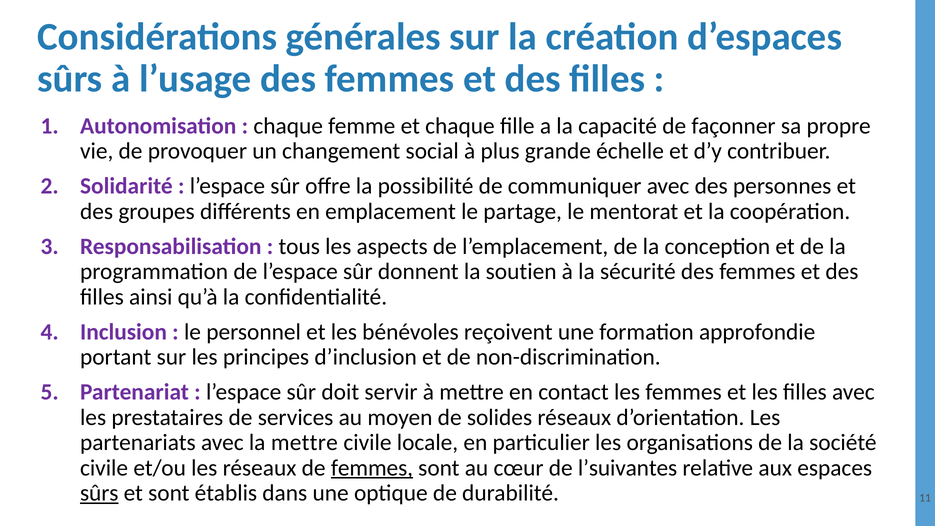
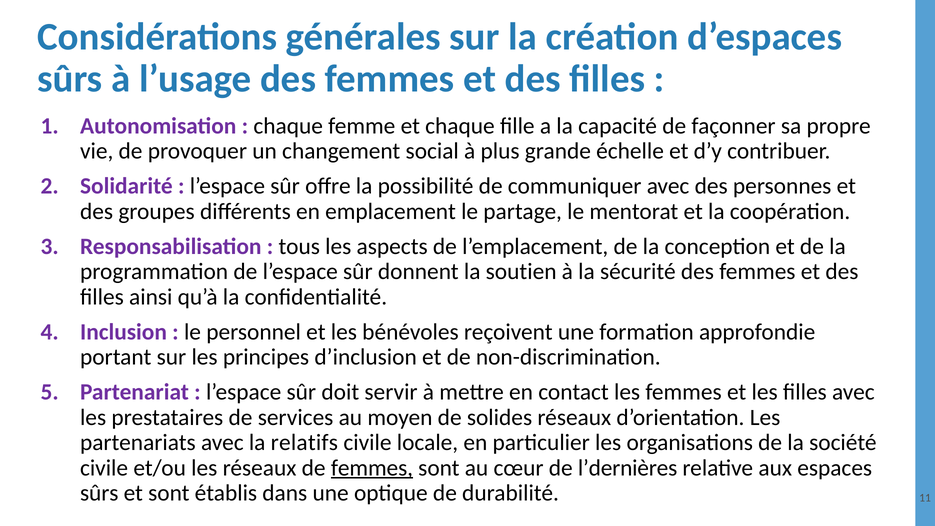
la mettre: mettre -> relatifs (304, 443)
l’suivantes: l’suivantes -> l’dernières (628, 468)
sûrs underline: present -> none (99, 493)
